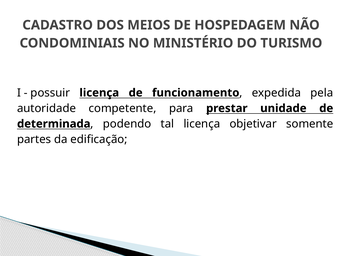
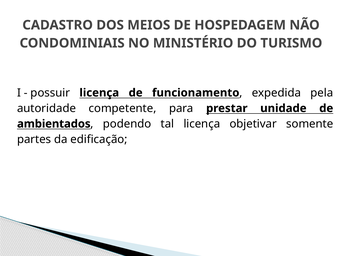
determinada: determinada -> ambientados (54, 124)
